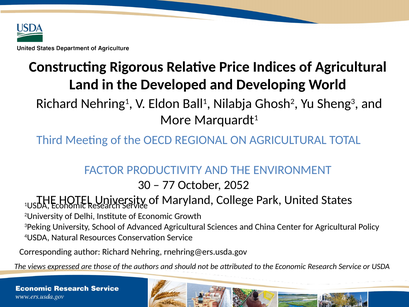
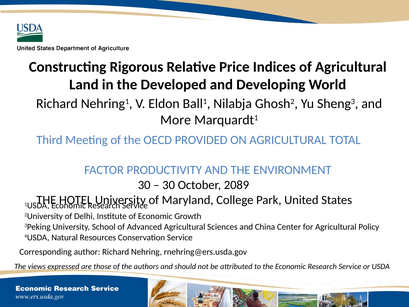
REGIONAL: REGIONAL -> PROVIDED (201, 140)
77: 77 -> 30 (169, 185)
2052: 2052 -> 2089 (236, 185)
